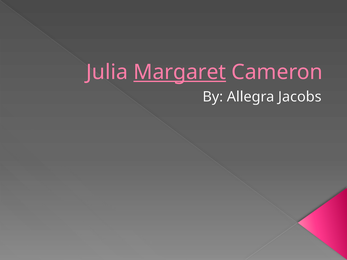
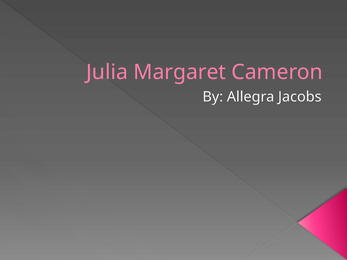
Margaret underline: present -> none (180, 72)
